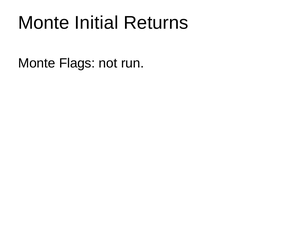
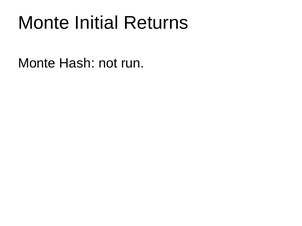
Flags: Flags -> Hash (77, 63)
